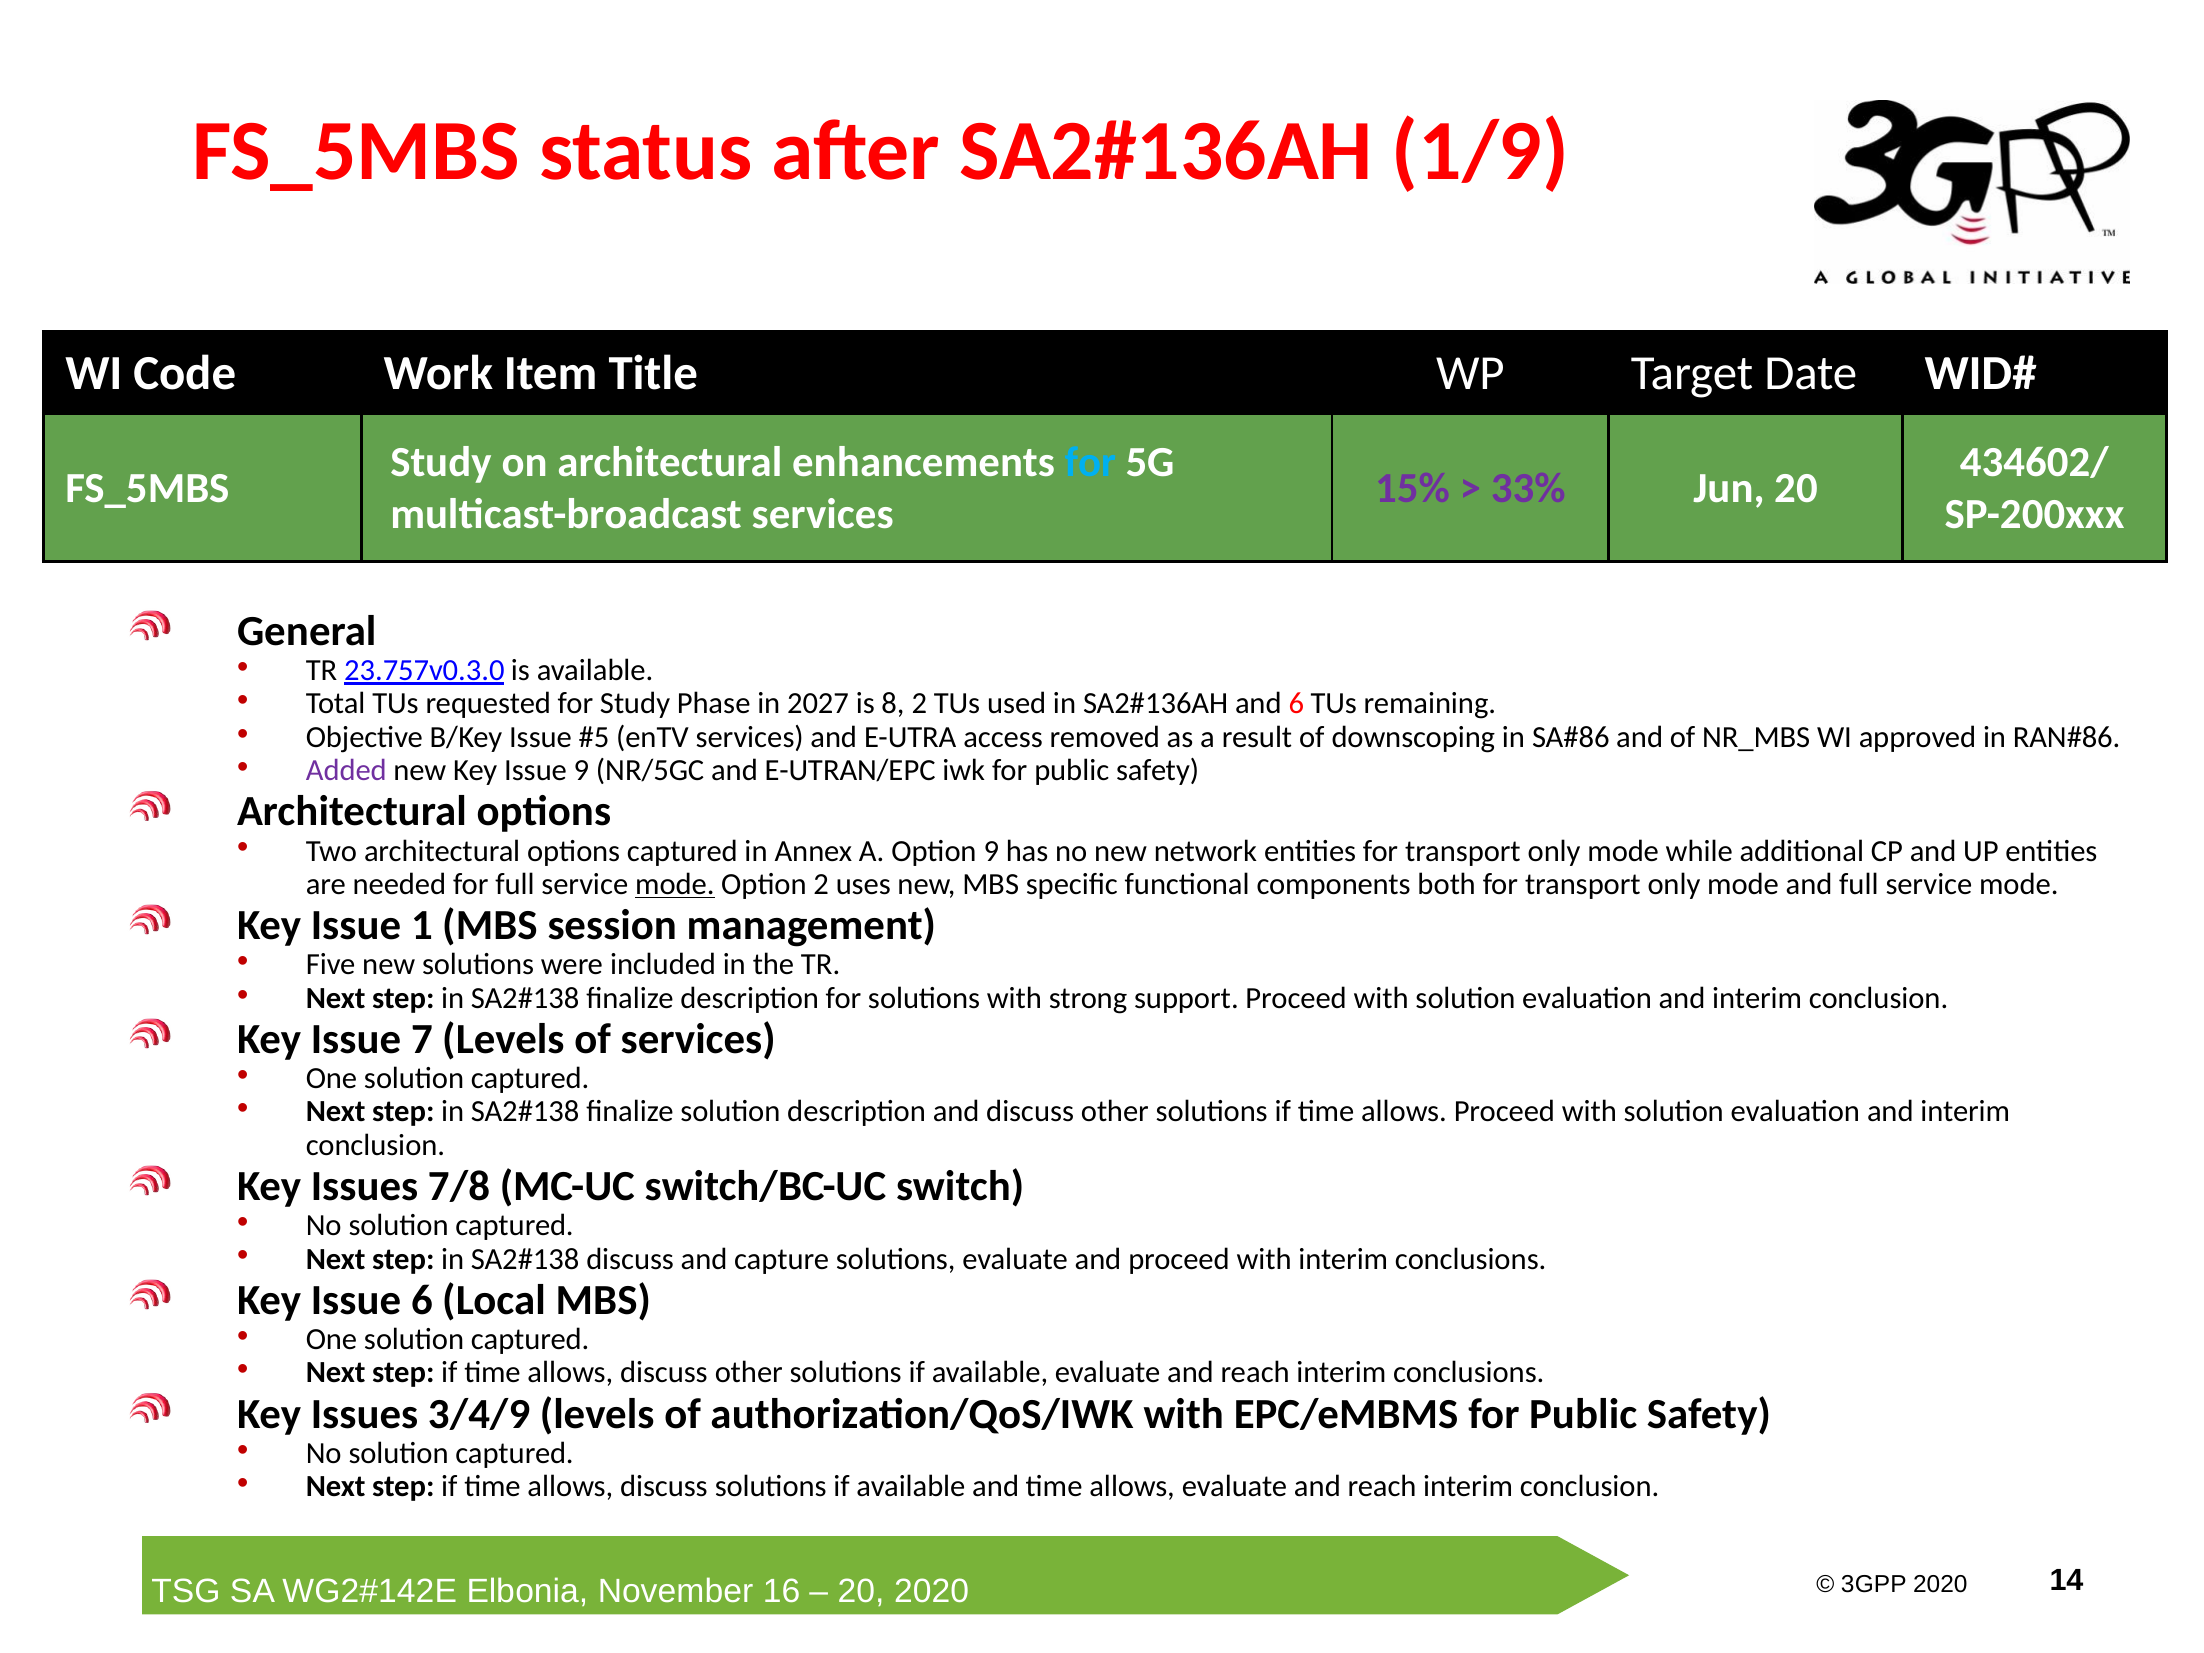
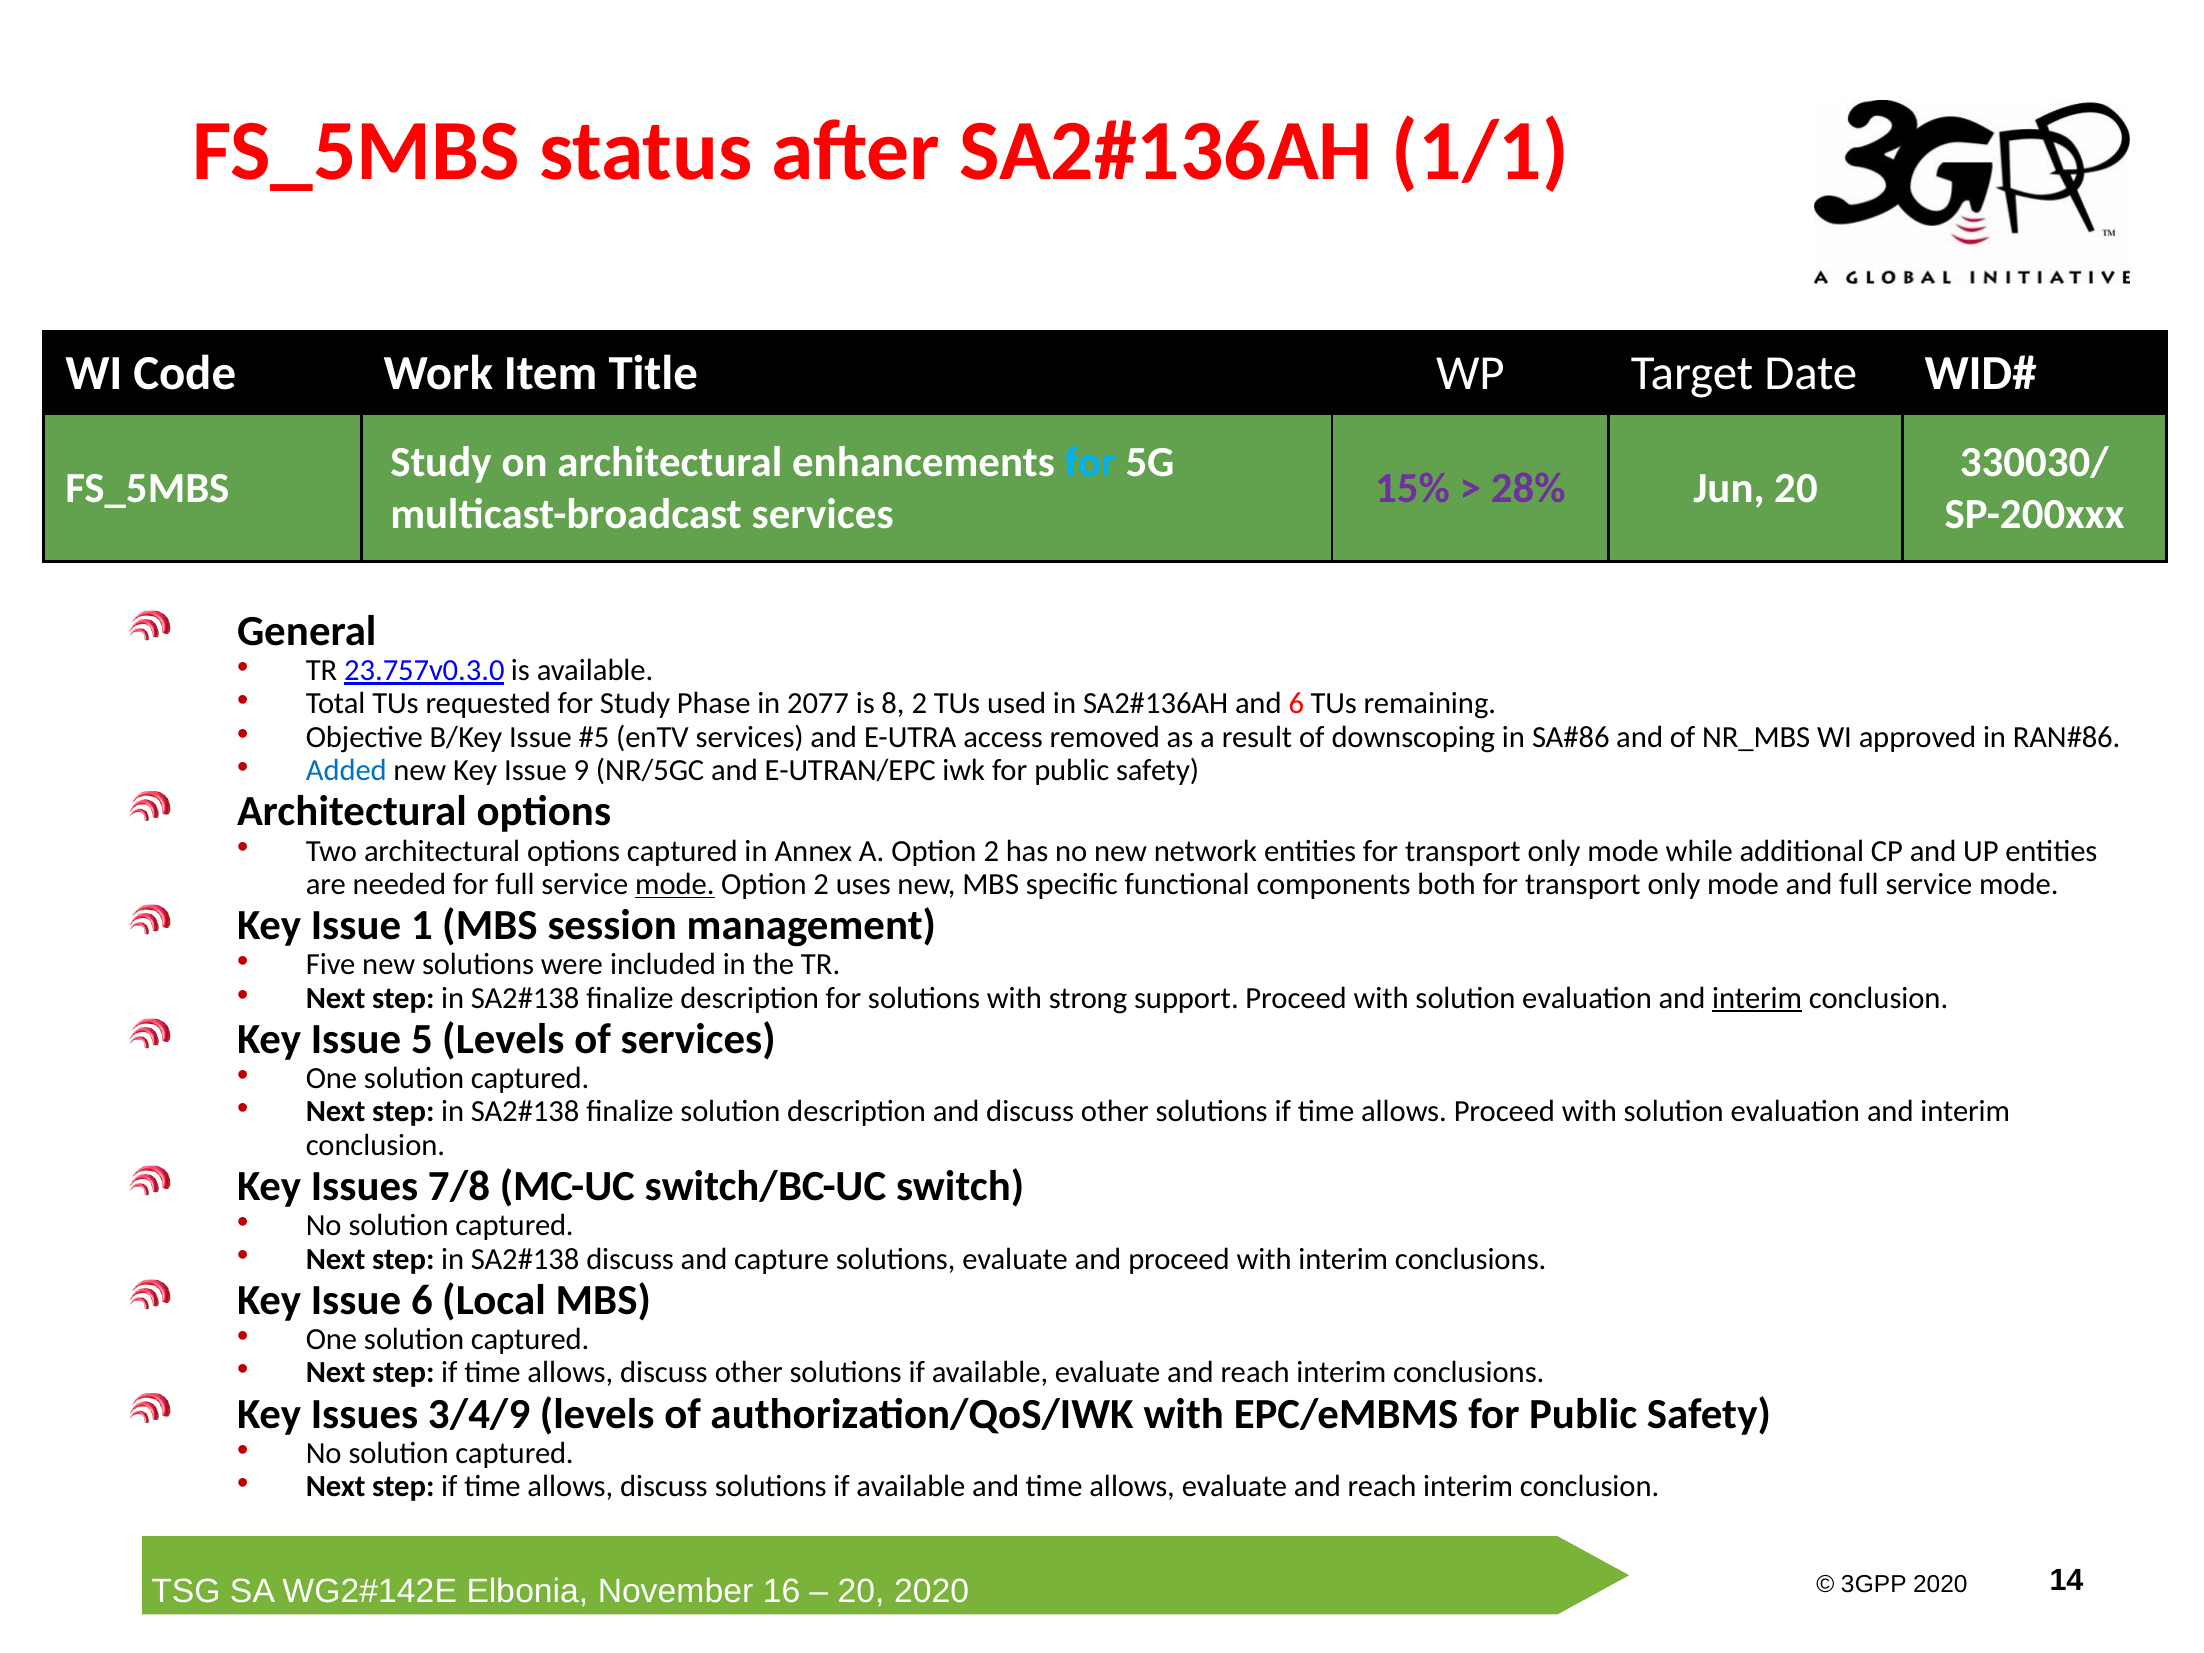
1/9: 1/9 -> 1/1 (1480, 151)
434602/: 434602/ -> 330030/ (2034, 462)
33%: 33% -> 28% (1528, 488)
2027: 2027 -> 2077 (818, 704)
Added colour: purple -> blue (346, 771)
A Option 9: 9 -> 2 (991, 851)
interim underline: none -> present (1757, 998)
7: 7 -> 5 (422, 1039)
